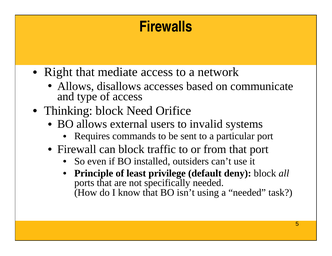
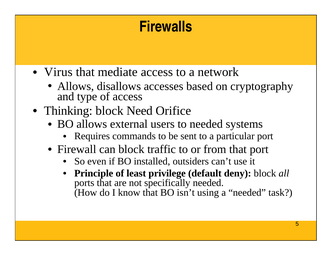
Right: Right -> Virus (58, 72)
communicate: communicate -> cryptography (262, 86)
to invalid: invalid -> needed (206, 124)
